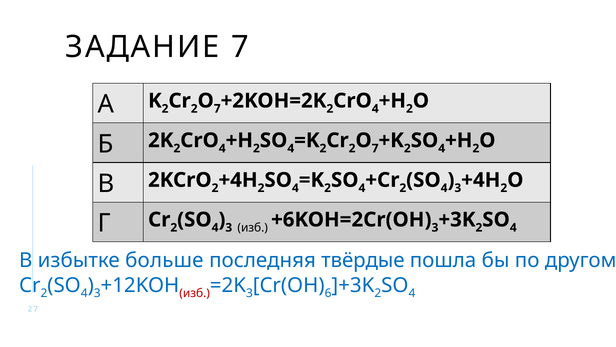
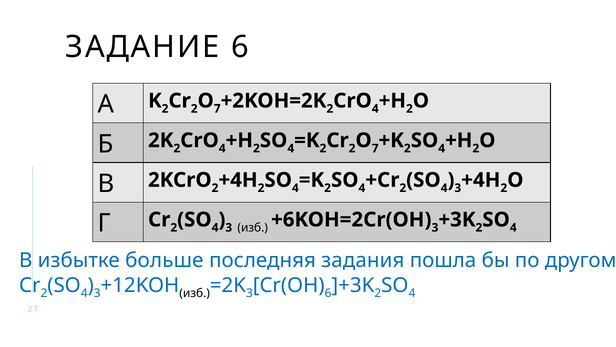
ЗАДАНИЕ 7: 7 -> 6 (240, 47)
твёрдые: твёрдые -> задания (363, 260)
изб colour: red -> black (195, 293)
